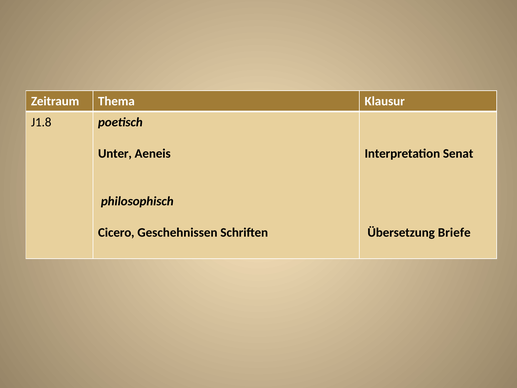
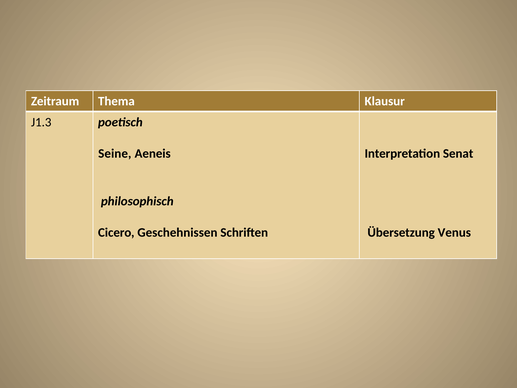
J1.8: J1.8 -> J1.3 (41, 122)
Unter: Unter -> Seine (115, 154)
Briefe: Briefe -> Venus (454, 232)
